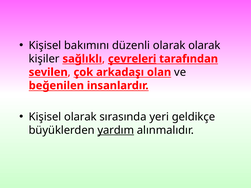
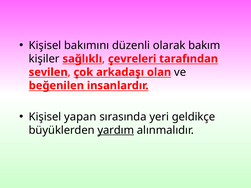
olarak olarak: olarak -> bakım (204, 46)
çevreleri underline: present -> none (132, 59)
Kişisel olarak: olarak -> yapan (80, 117)
